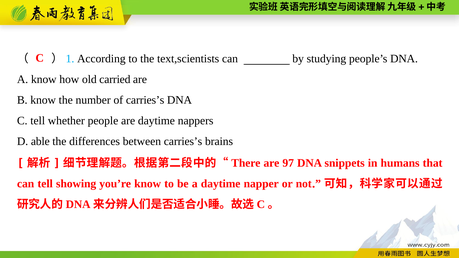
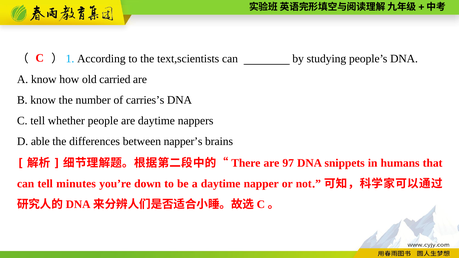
between carries’s: carries’s -> napper’s (183, 141)
showing: showing -> minutes (76, 184)
you’re know: know -> down (148, 184)
